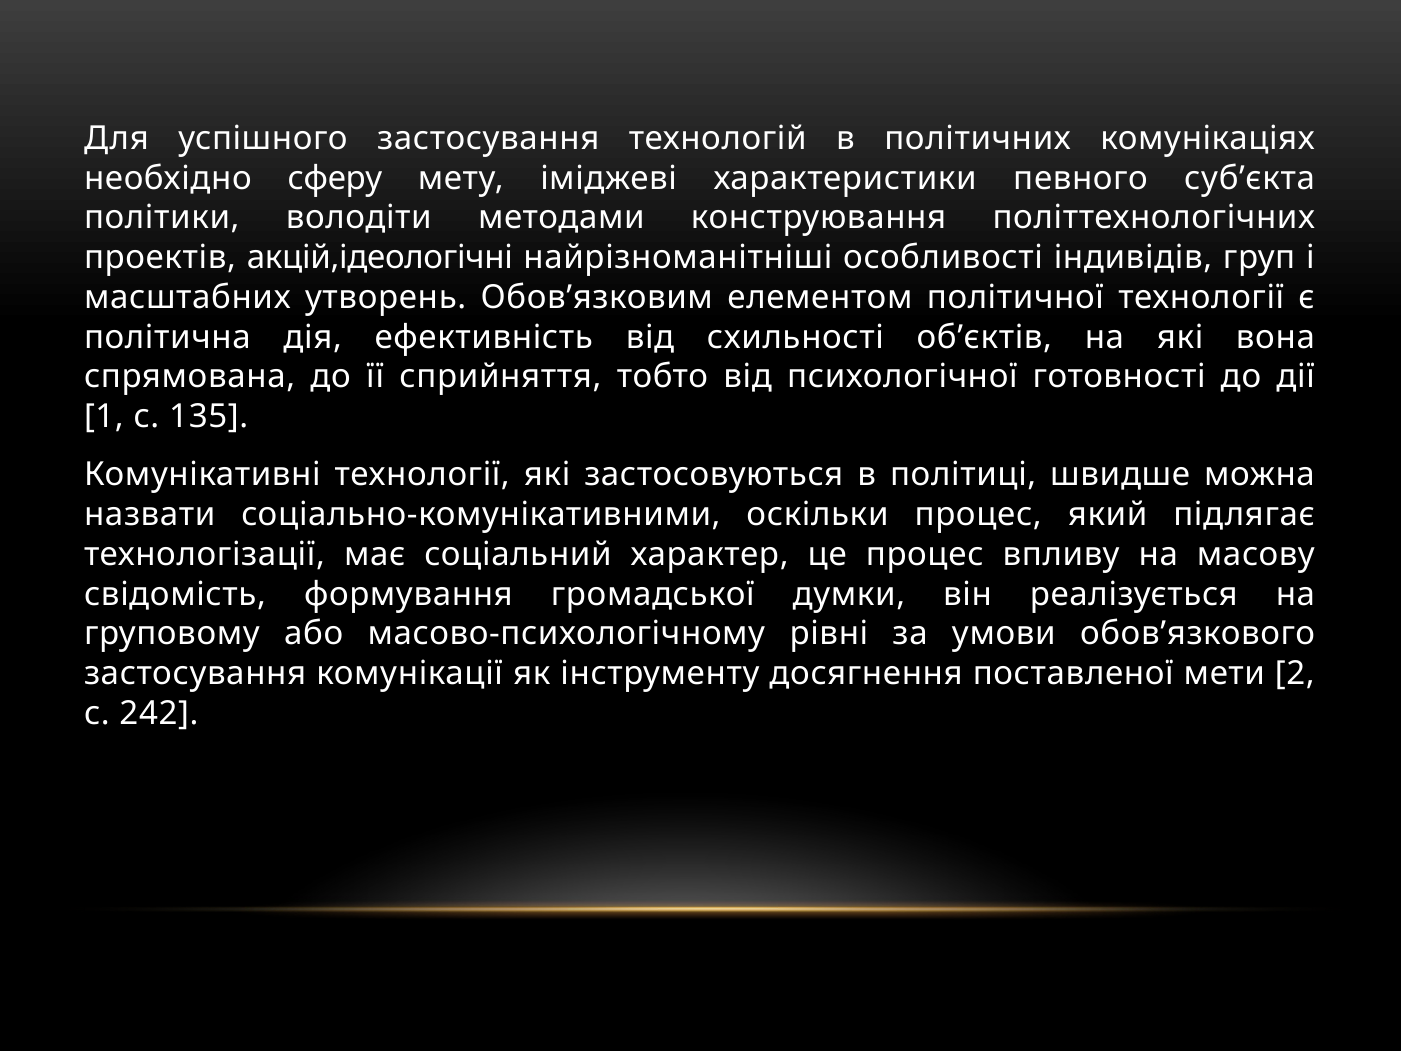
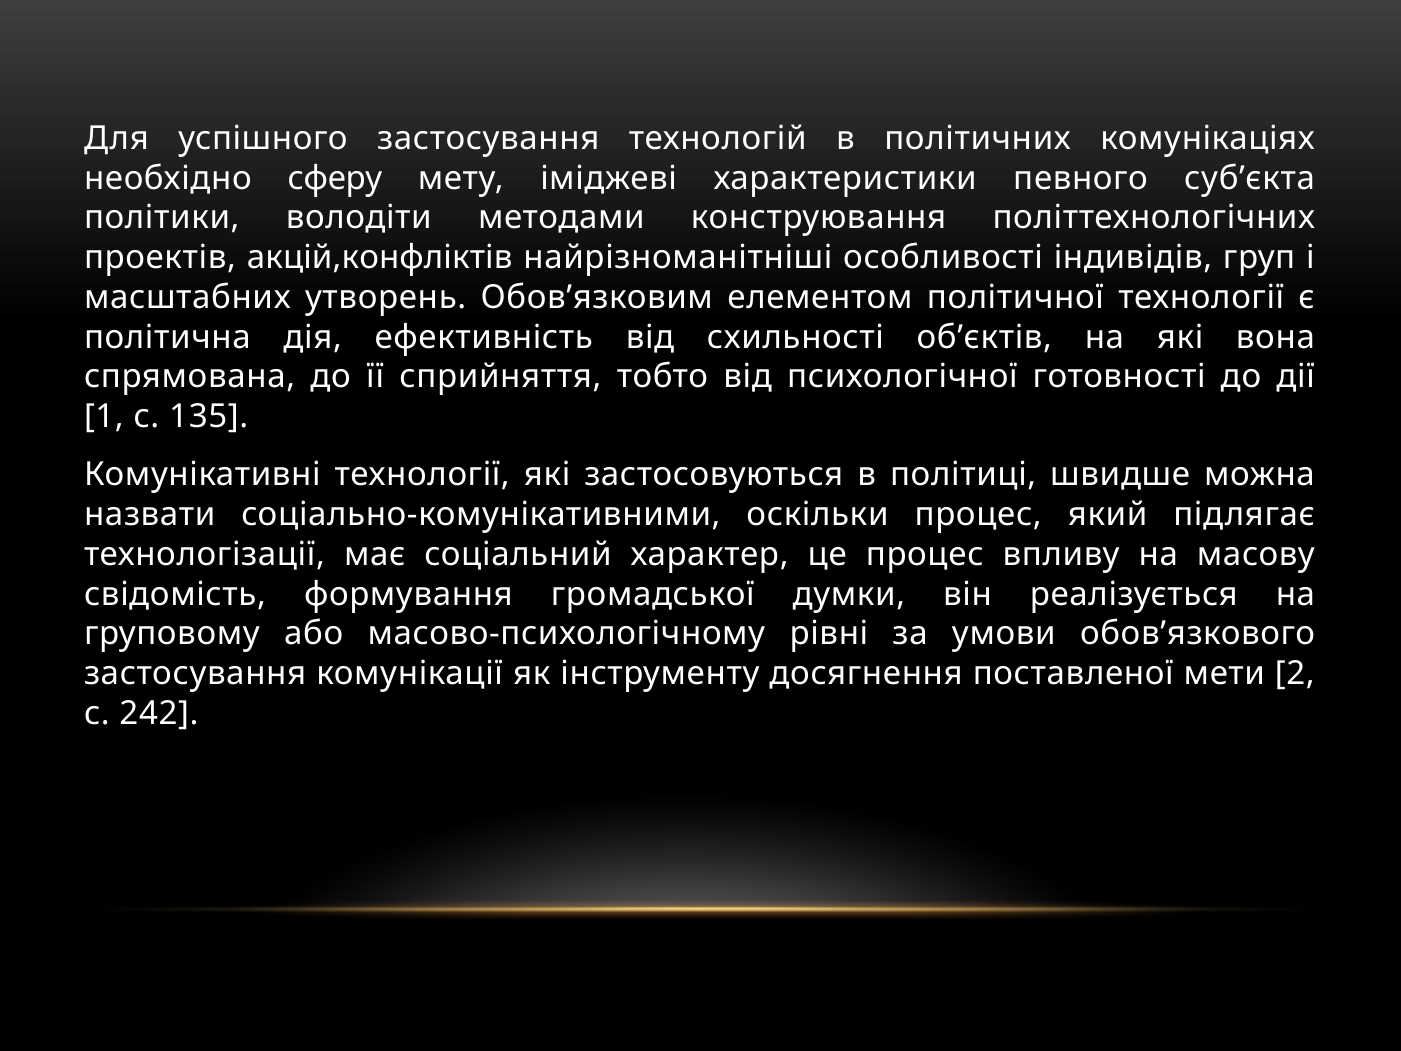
акцій,ідеологічні: акцій,ідеологічні -> акцій,конфліктів (380, 258)
